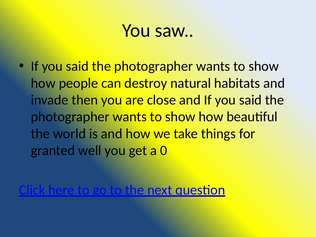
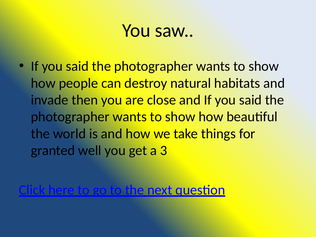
0: 0 -> 3 (164, 151)
